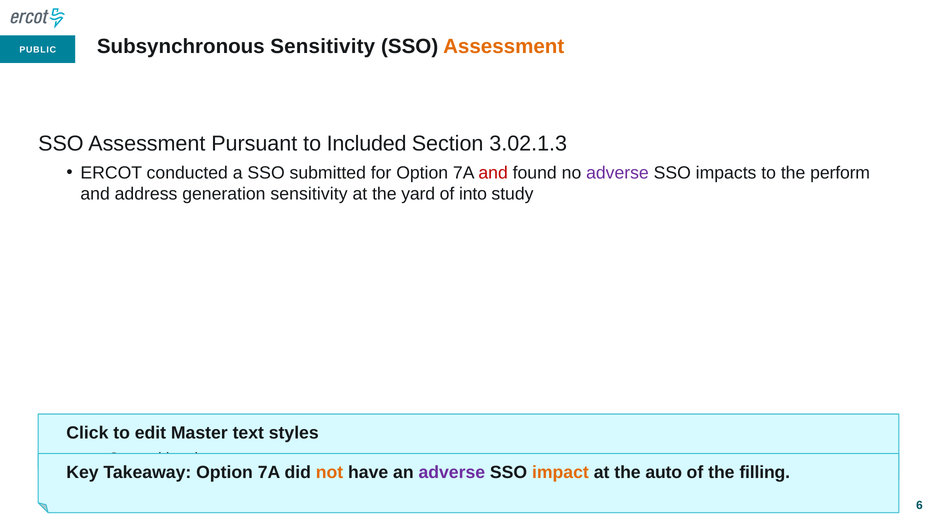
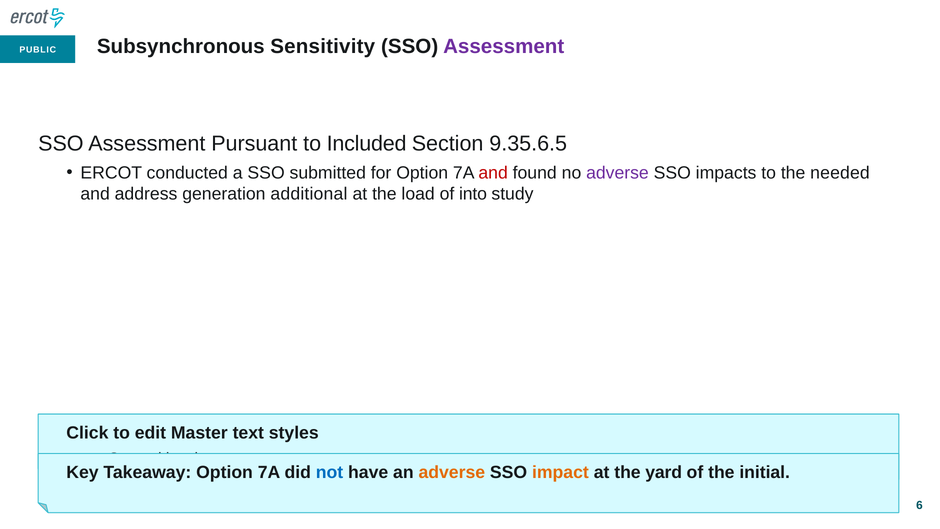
Assessment colour: orange -> purple (504, 46)
3.02.1.3: 3.02.1.3 -> 9.35.6.5 (528, 144)
perform: perform -> needed (840, 173)
generation sensitivity: sensitivity -> additional (309, 194)
yard: yard -> load (418, 194)
not colour: orange -> blue (329, 472)
adverse colour: purple -> orange (452, 472)
auto: auto -> yard (664, 472)
filling: filling -> initial (765, 472)
